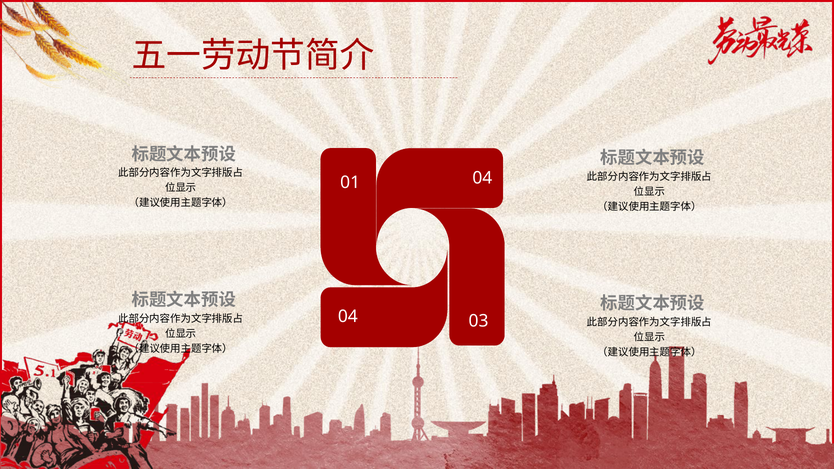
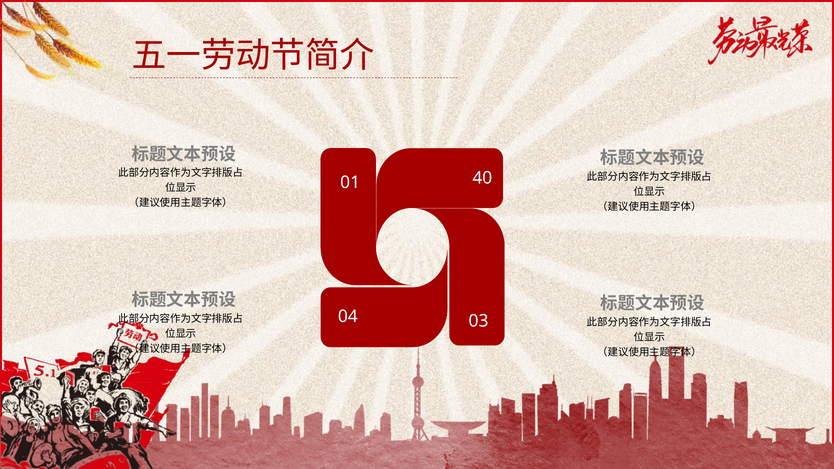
01 04: 04 -> 40 (482, 178)
